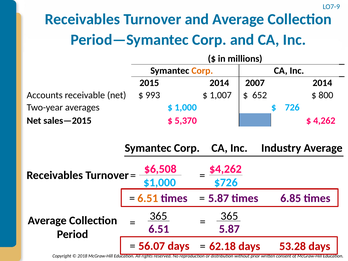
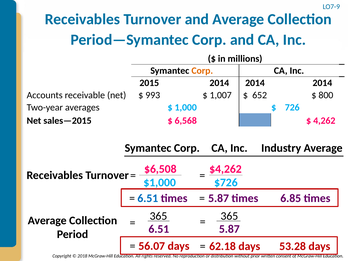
2015 2014 2007: 2007 -> 2014 (255, 83)
5,370: 5,370 -> 6,568 (186, 121)
6.51 colour: orange -> blue (148, 198)
